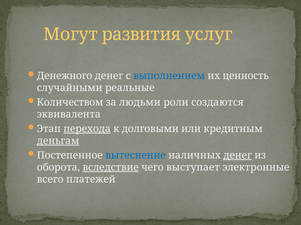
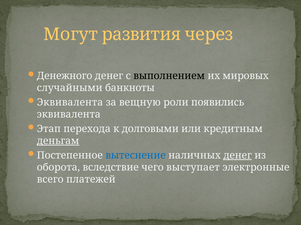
услуг: услуг -> через (209, 34)
выполнением colour: blue -> black (169, 76)
ценность: ценность -> мировых (246, 76)
реальные: реальные -> банкноты (130, 88)
Количеством: Количеством -> Эквивалента (70, 103)
людьми: людьми -> вещную (140, 103)
создаются: создаются -> появились (218, 103)
перехода underline: present -> none (87, 129)
вследствие underline: present -> none (111, 168)
